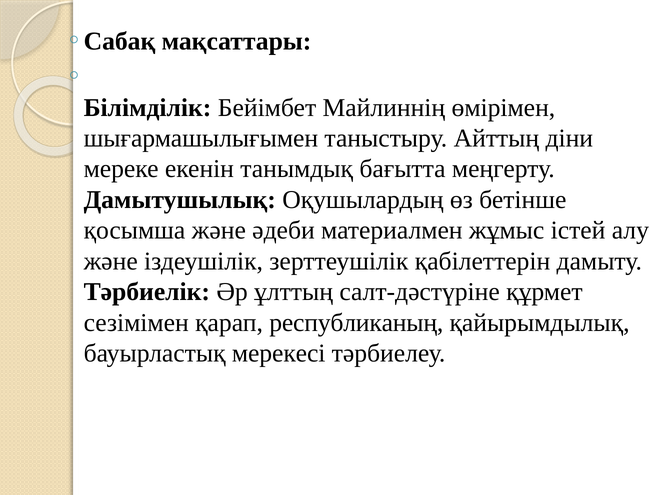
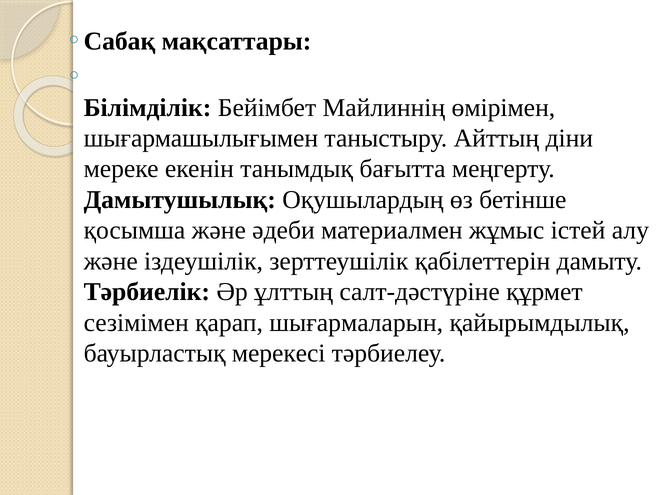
республиканың: республиканың -> шығармаларын (356, 323)
